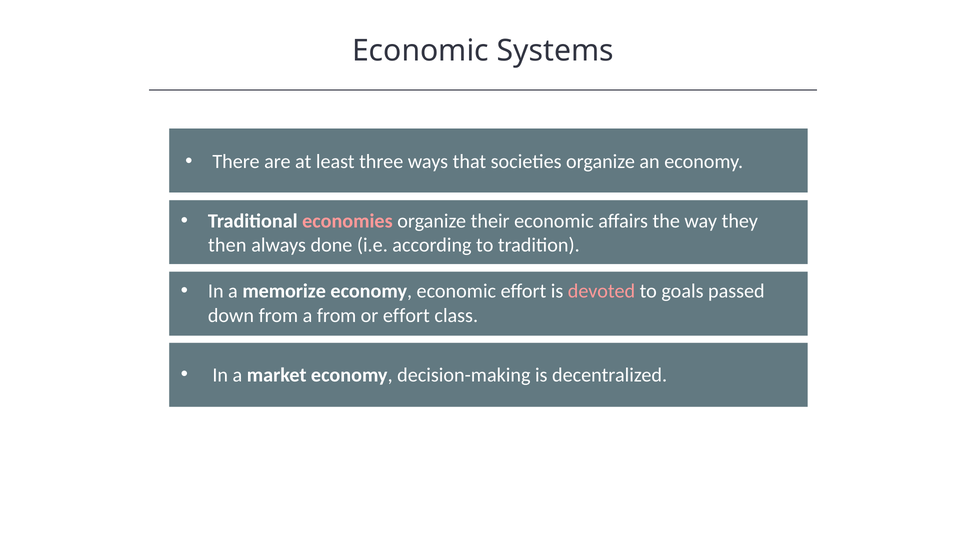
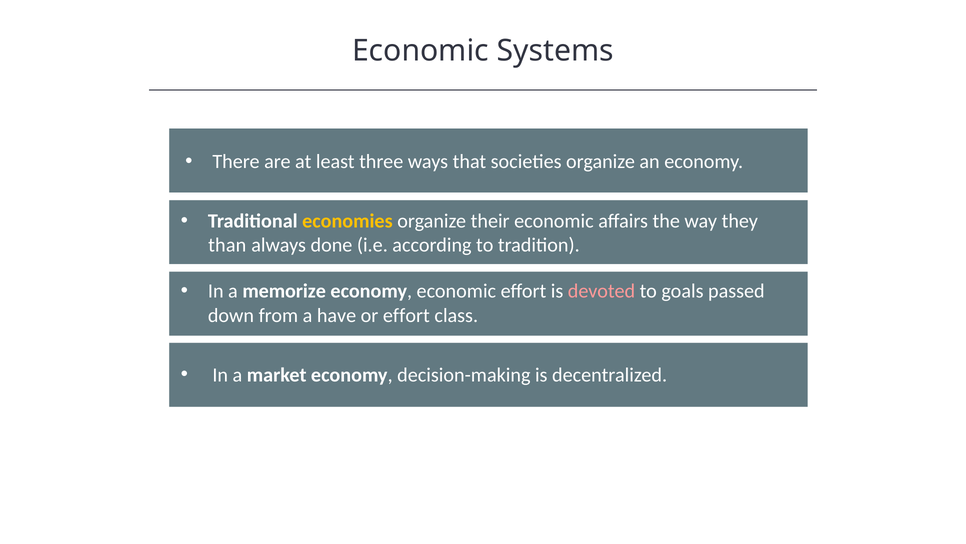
economies colour: pink -> yellow (347, 221)
then: then -> than (227, 245)
a from: from -> have (337, 315)
